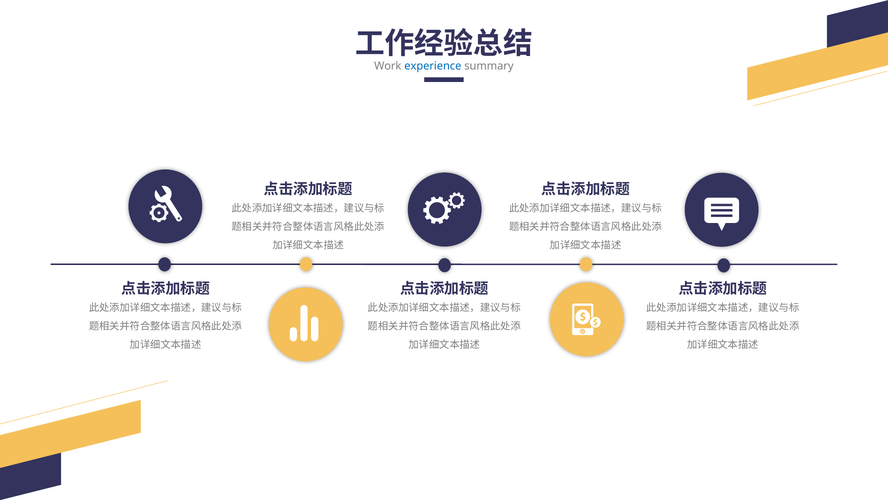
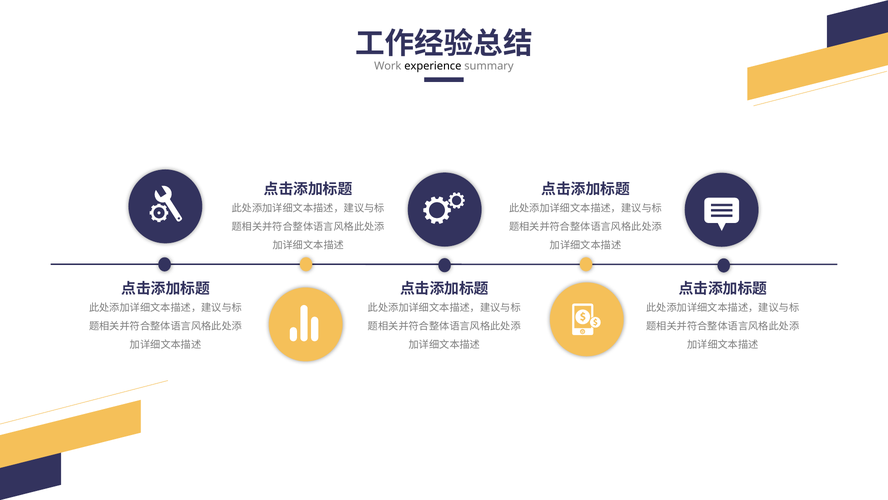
experience colour: blue -> black (433, 66)
